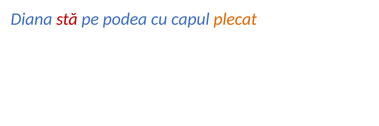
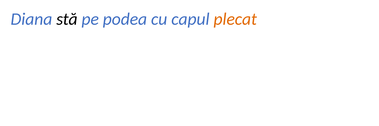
stă colour: red -> black (67, 19)
